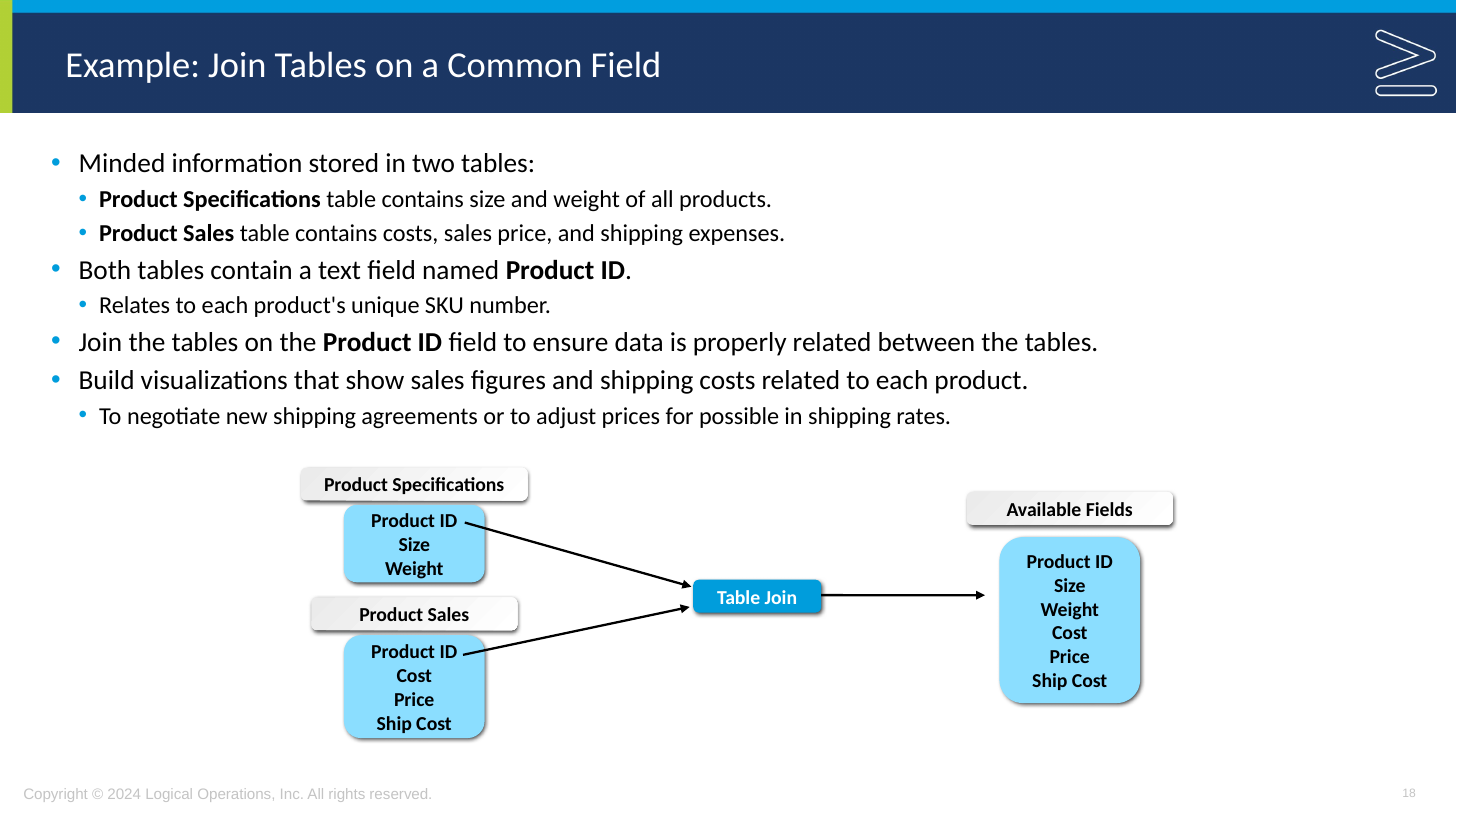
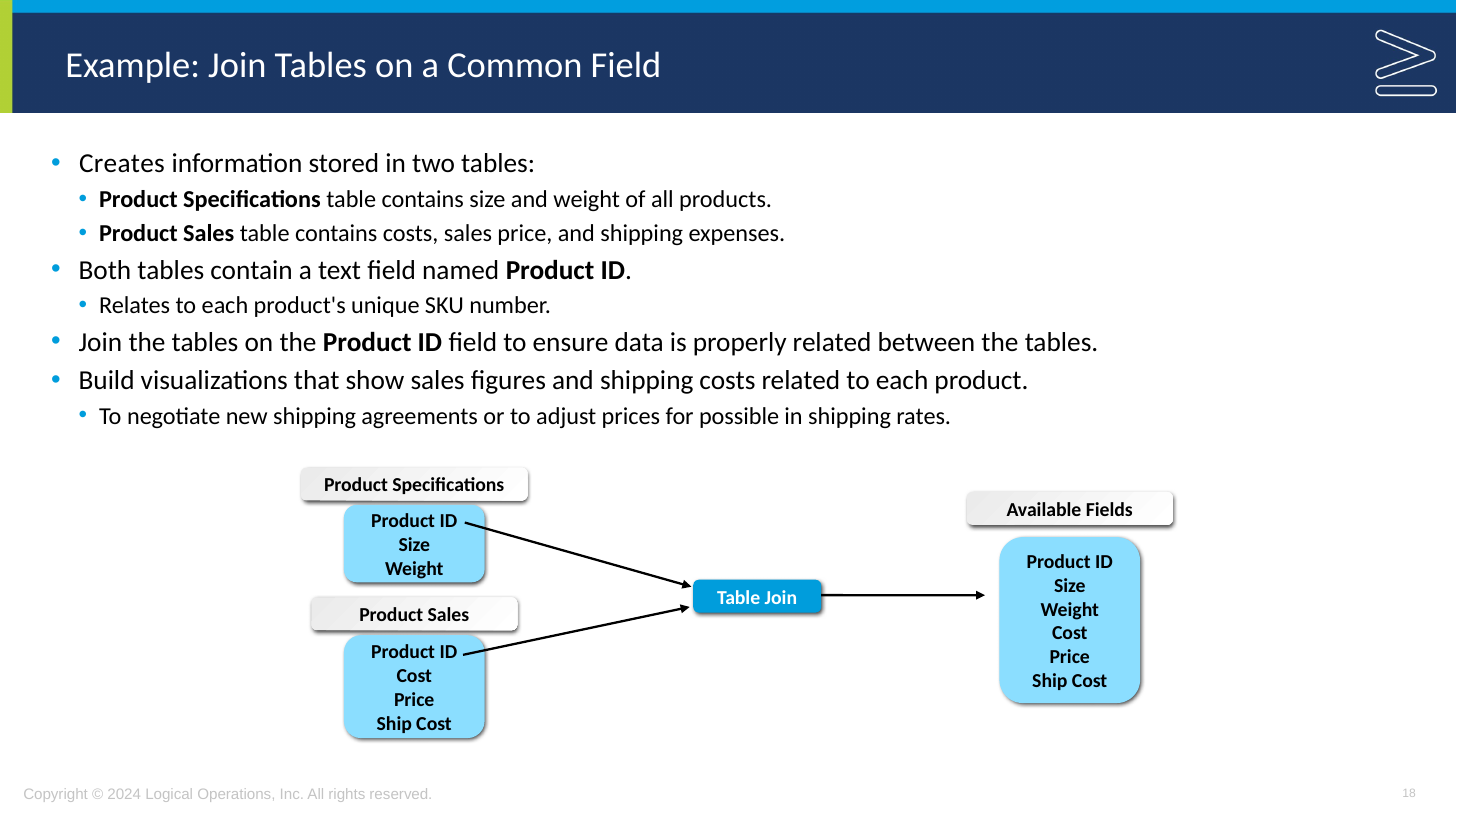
Minded: Minded -> Creates (122, 164)
